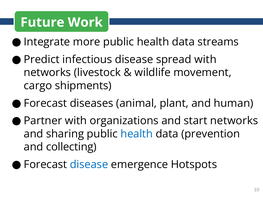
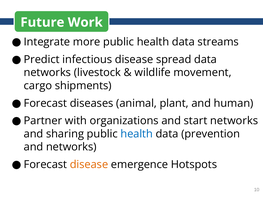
spread with: with -> data (205, 59)
and collecting: collecting -> networks (71, 147)
disease colour: blue -> orange (89, 165)
